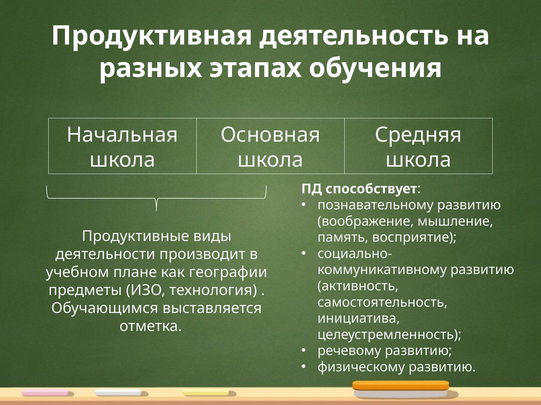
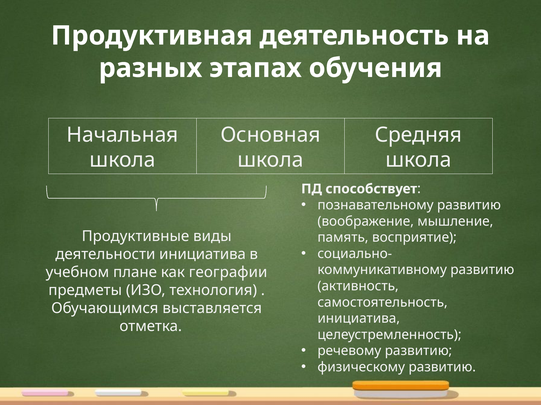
деятельности производит: производит -> инициатива (202, 255)
